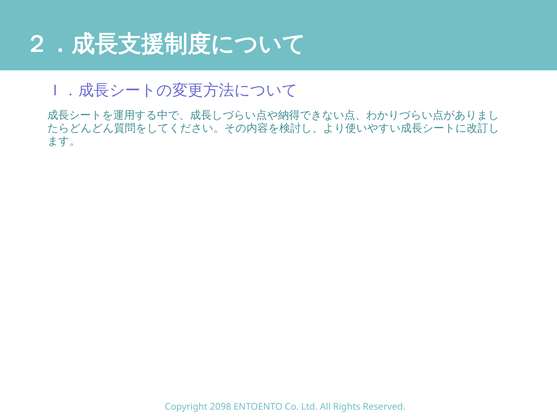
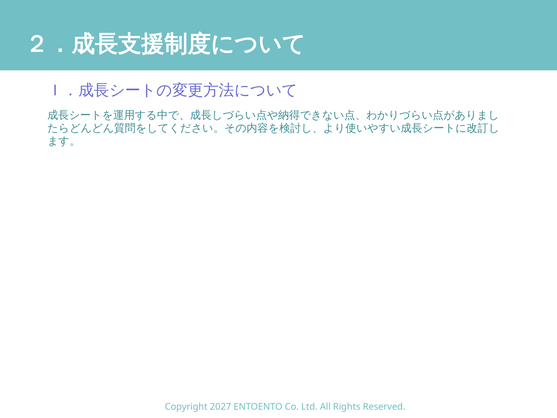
2098: 2098 -> 2027 (221, 406)
